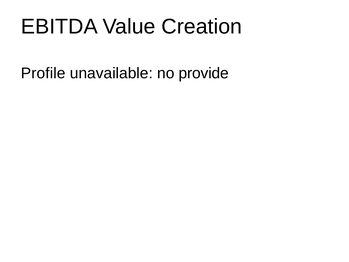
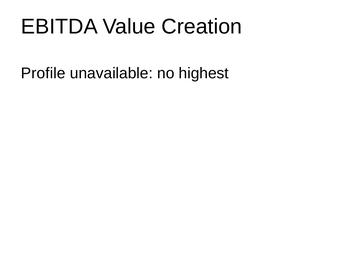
provide: provide -> highest (204, 73)
